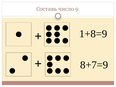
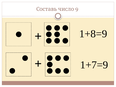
8+7=9: 8+7=9 -> 1+7=9 (94, 65)
